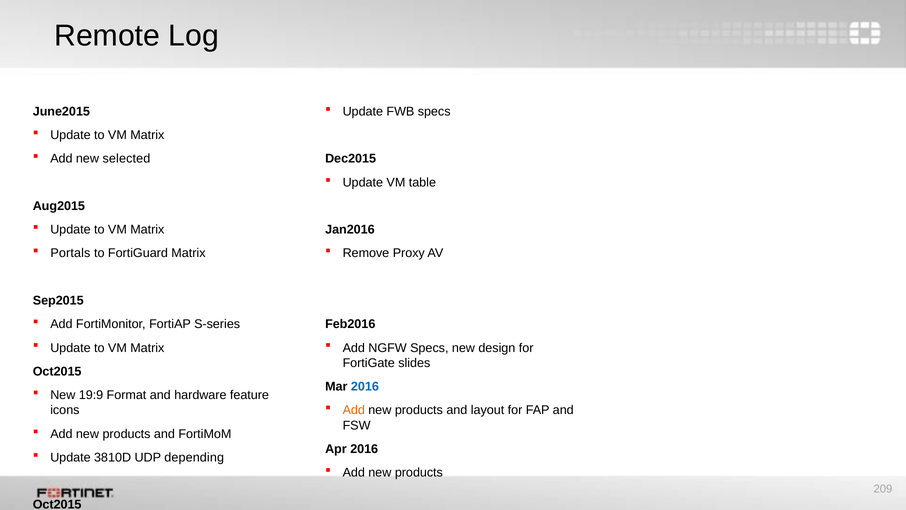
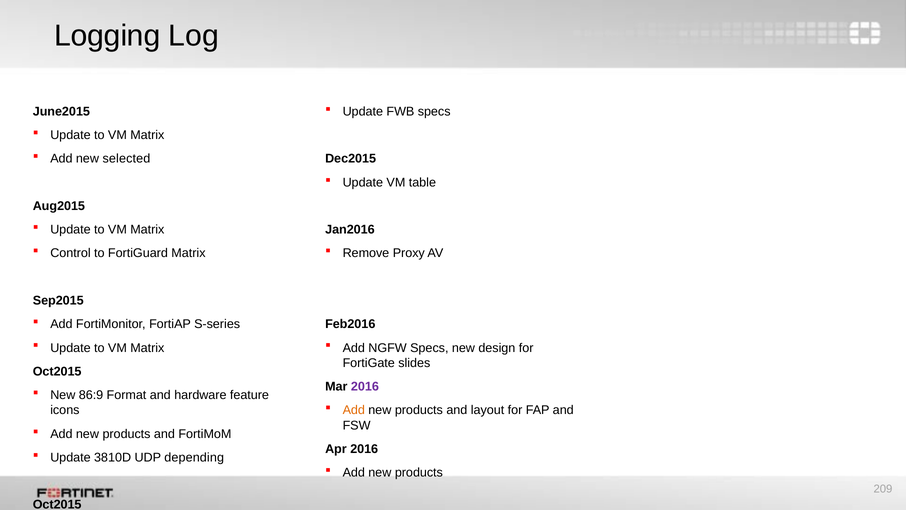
Remote: Remote -> Logging (107, 36)
Portals: Portals -> Control (70, 253)
2016 colour: blue -> purple (365, 386)
19:9: 19:9 -> 86:9 (91, 395)
